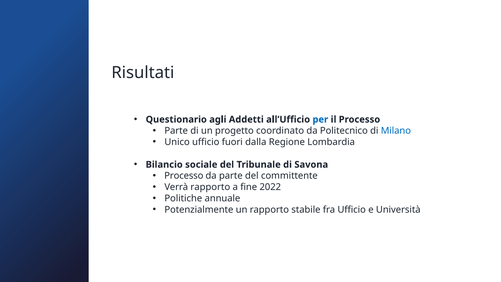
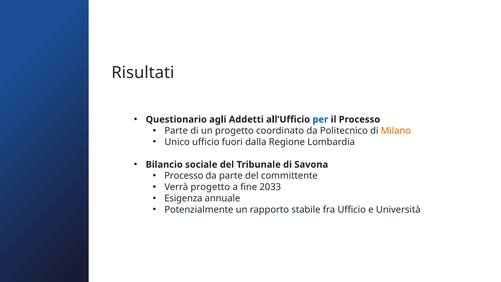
Milano colour: blue -> orange (396, 131)
Verrà rapporto: rapporto -> progetto (210, 187)
2022: 2022 -> 2033 (270, 187)
Politiche: Politiche -> Esigenza (183, 198)
